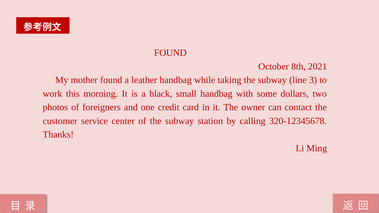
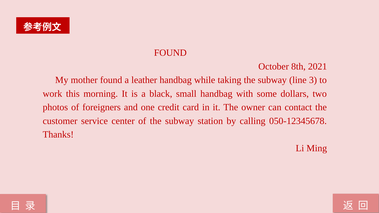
320-12345678: 320-12345678 -> 050-12345678 (298, 121)
